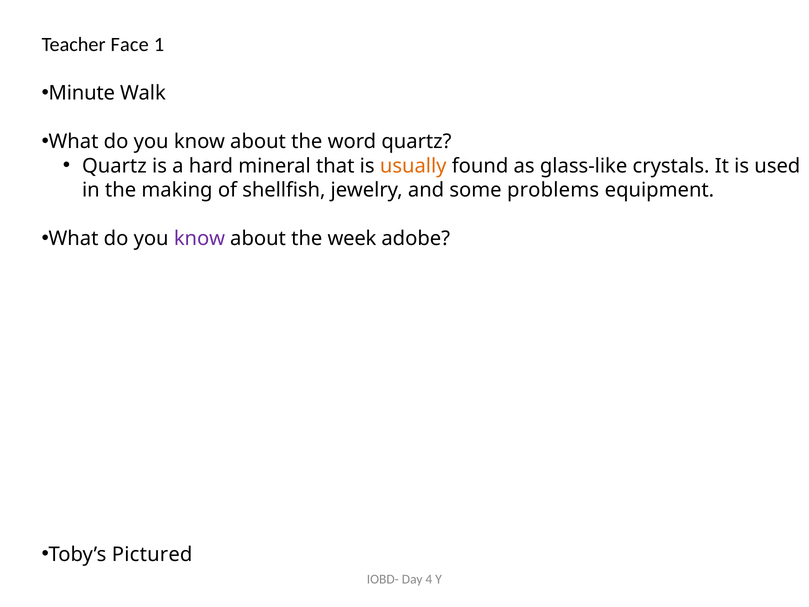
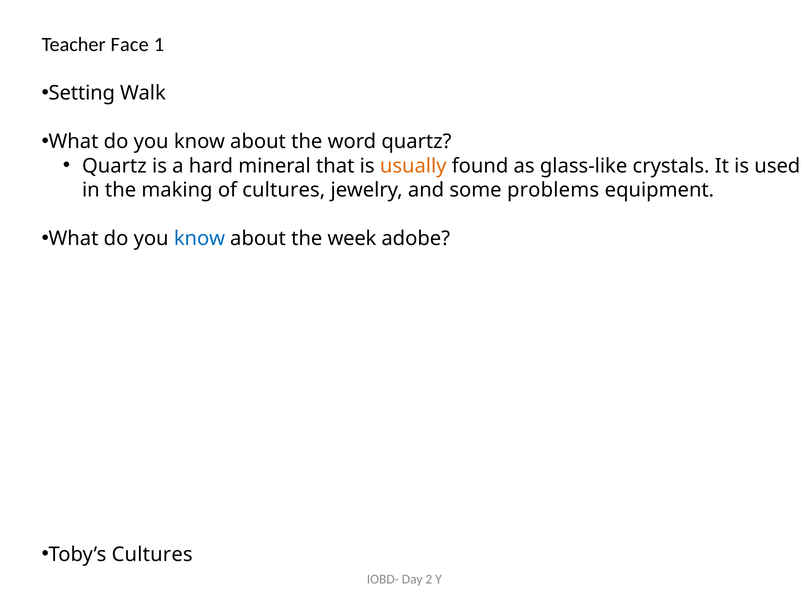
Minute: Minute -> Setting (82, 93)
of shellfish: shellfish -> cultures (284, 190)
know colour: purple -> blue (199, 239)
Toby’s Pictured: Pictured -> Cultures (152, 554)
4: 4 -> 2 (429, 579)
